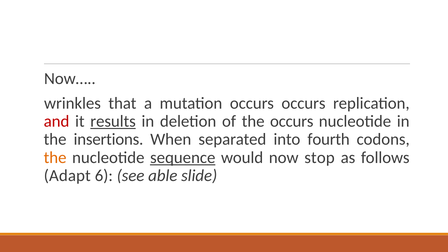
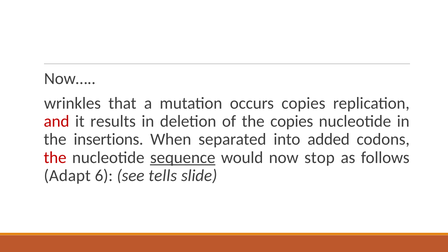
occurs occurs: occurs -> copies (303, 103)
results underline: present -> none (113, 121)
the occurs: occurs -> copies (292, 121)
fourth: fourth -> added (329, 139)
the colour: orange -> red (55, 158)
able: able -> tells (163, 176)
